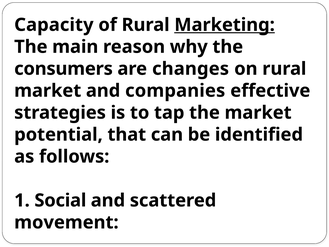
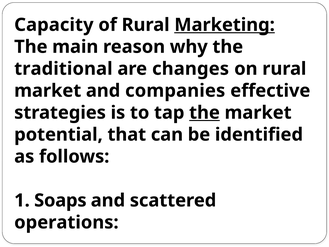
consumers: consumers -> traditional (63, 69)
the underline: none -> present (204, 113)
Social: Social -> Soaps (60, 200)
movement: movement -> operations (66, 222)
